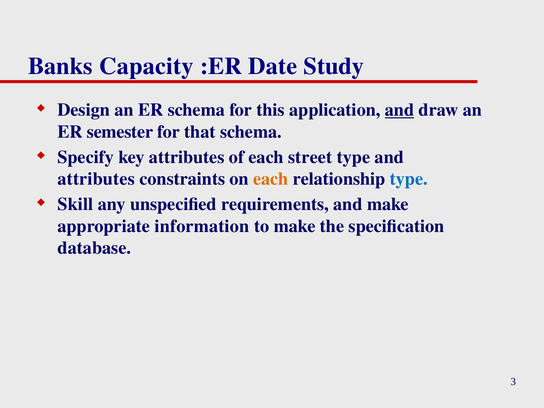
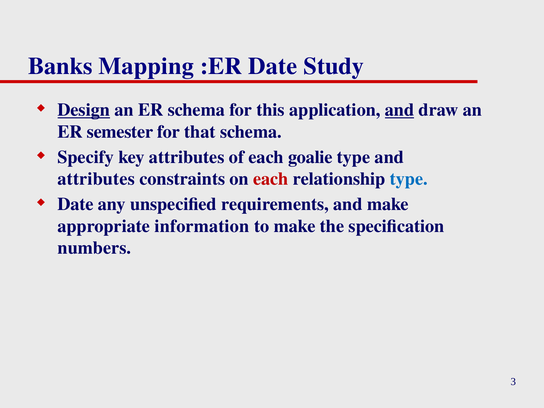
Capacity: Capacity -> Mapping (146, 66)
Design underline: none -> present (84, 110)
street: street -> goalie (310, 157)
each colour: orange -> red (271, 179)
Skill: Skill -> Date (75, 204)
database: database -> numbers (94, 248)
